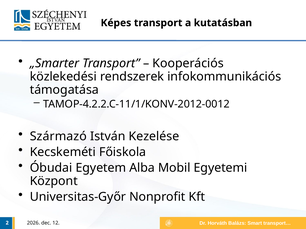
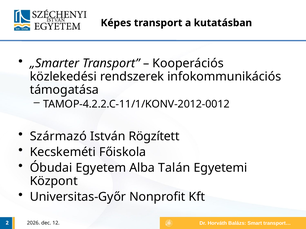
Kezelése: Kezelése -> Rögzített (154, 137)
Mobil: Mobil -> Talán (174, 168)
